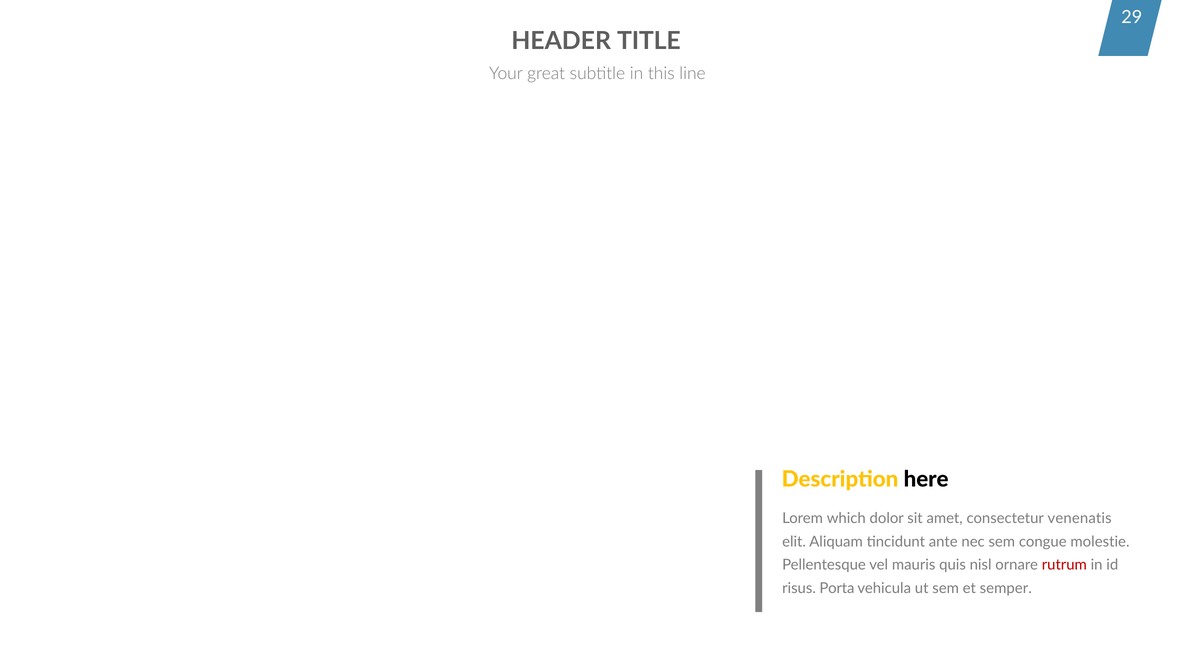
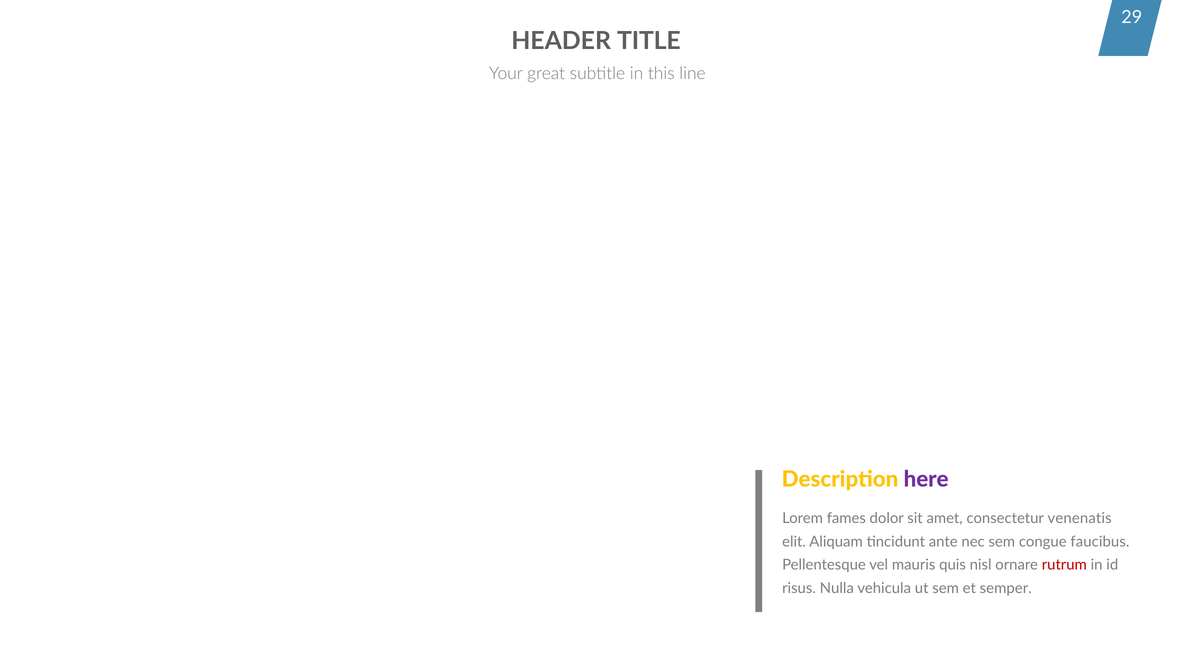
here colour: black -> purple (926, 479)
which: which -> fames (846, 518)
molestie: molestie -> faucibus (1100, 542)
Porta: Porta -> Nulla (837, 588)
